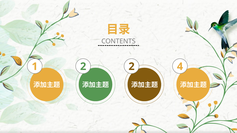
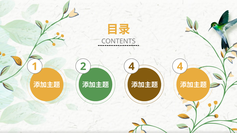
2 2: 2 -> 4 (132, 67)
